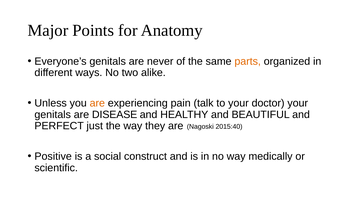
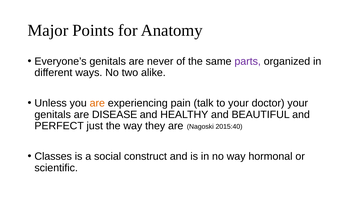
parts colour: orange -> purple (248, 61)
Positive: Positive -> Classes (53, 157)
medically: medically -> hormonal (270, 157)
